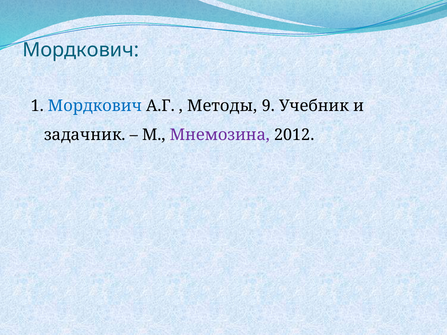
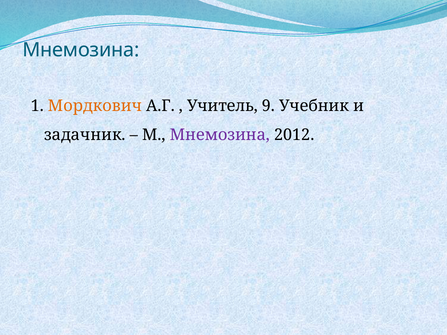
Мордкович: Мордкович -> Мнемозина (81, 50)
Мордкович colour: blue -> orange (95, 106)
Методы: Методы -> Учитель (222, 106)
